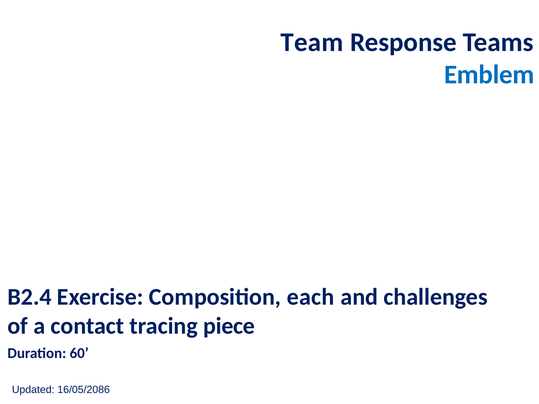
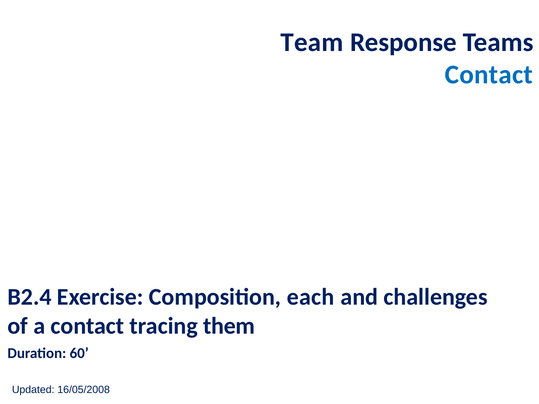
Emblem: Emblem -> Contact (489, 75)
piece: piece -> them (229, 326)
16/05/2086: 16/05/2086 -> 16/05/2008 (84, 390)
